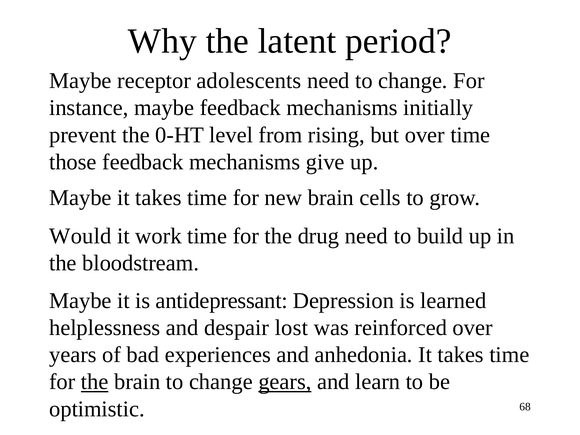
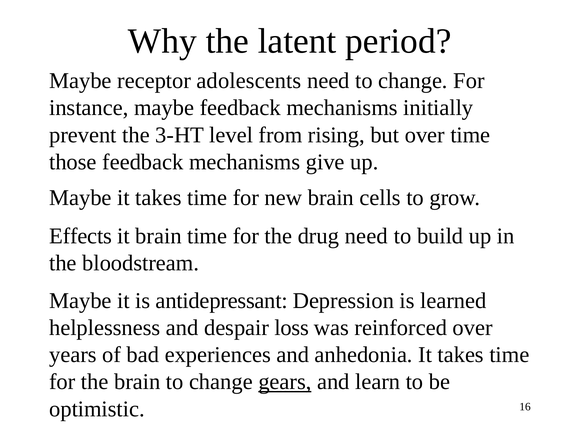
0-HT: 0-HT -> 3-HT (180, 135)
Would: Would -> Effects (81, 236)
it work: work -> brain (158, 236)
lost: lost -> loss (292, 328)
the underline: present -> none (95, 382)
68: 68 -> 16 (525, 407)
